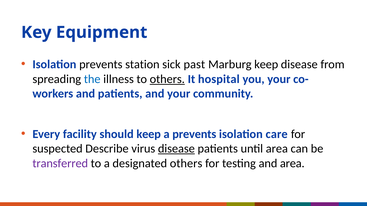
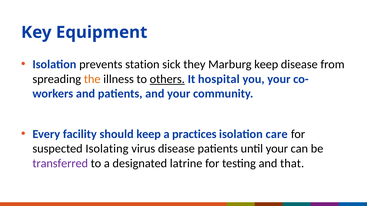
past: past -> they (194, 64)
the colour: blue -> orange (92, 79)
a prevents: prevents -> practices (194, 134)
Describe: Describe -> Isolating (107, 149)
disease underline: present -> none (176, 149)
until area: area -> your (277, 149)
designated others: others -> latrine (186, 164)
and area: area -> that (292, 164)
